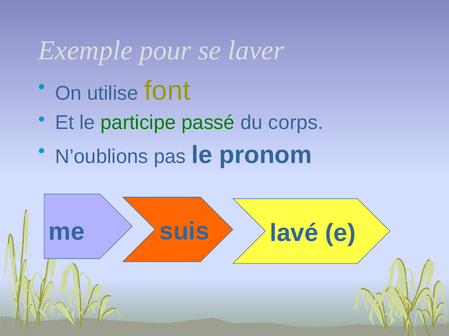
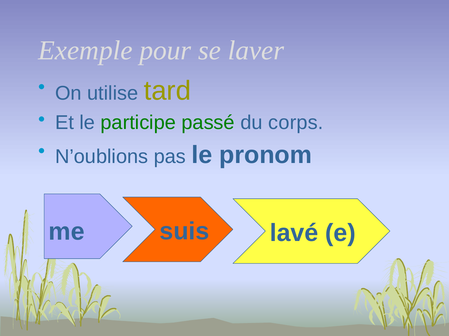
font: font -> tard (167, 91)
